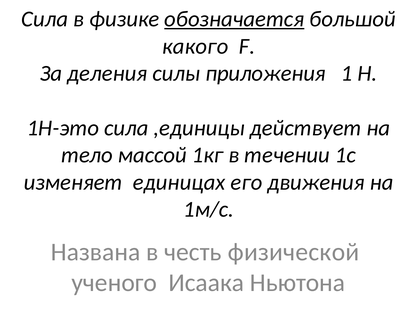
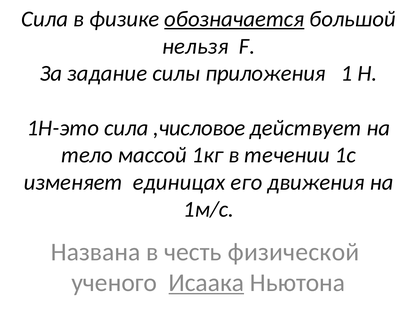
какого: какого -> нельзя (195, 46)
деления: деления -> задание (107, 74)
,единицы: ,единицы -> ,числовое (199, 128)
Исаака underline: none -> present (206, 283)
